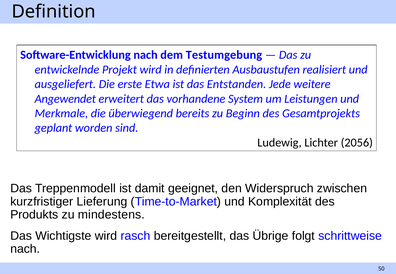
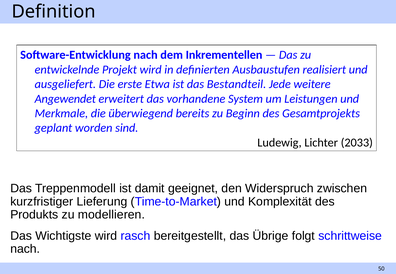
Testumgebung: Testumgebung -> Inkrementellen (224, 55)
Entstanden: Entstanden -> Bestandteil (237, 84)
2056: 2056 -> 2033 (357, 143)
mindestens: mindestens -> modellieren (111, 215)
